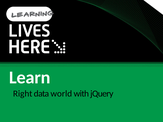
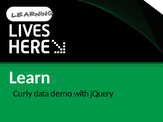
Right: Right -> Curly (23, 94)
world: world -> demo (61, 94)
